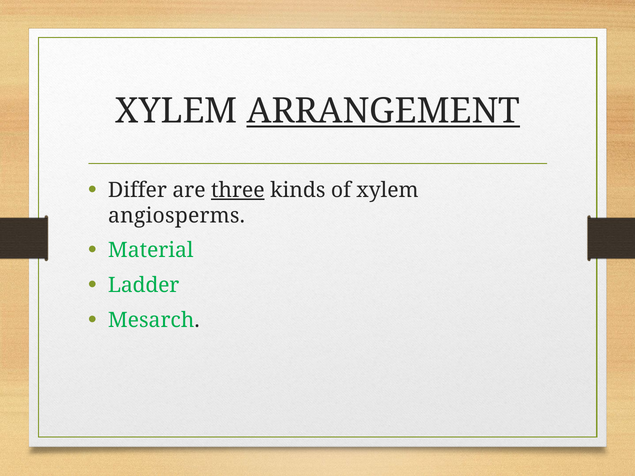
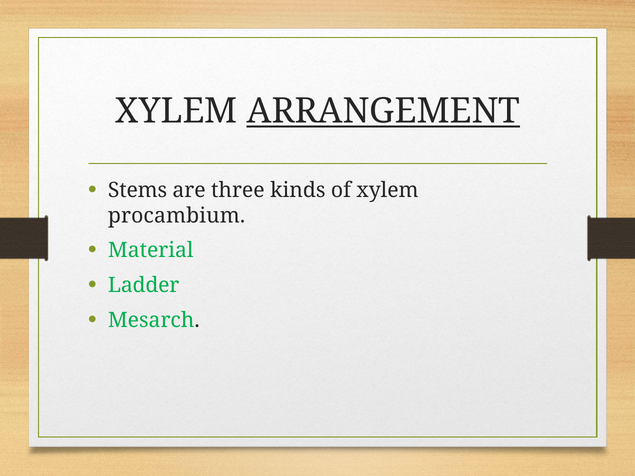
Differ: Differ -> Stems (137, 190)
three underline: present -> none (238, 190)
angiosperms: angiosperms -> procambium (177, 216)
